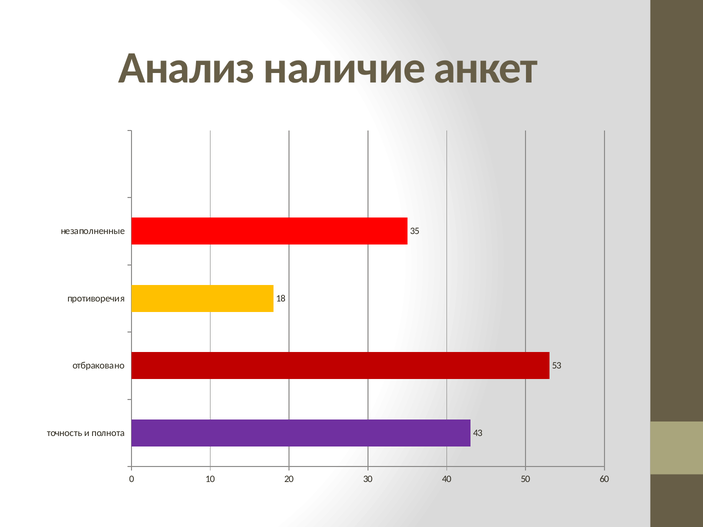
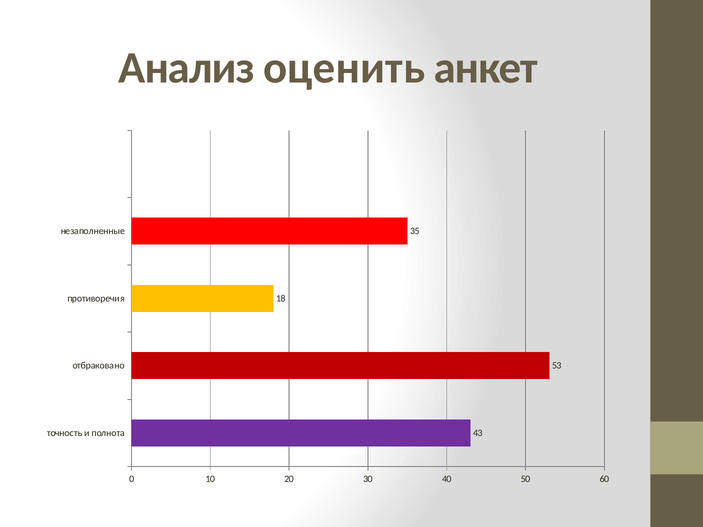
наличие: наличие -> оценить (344, 68)
